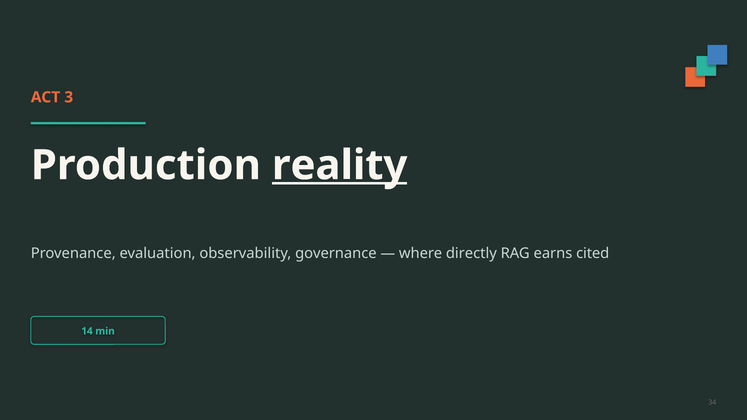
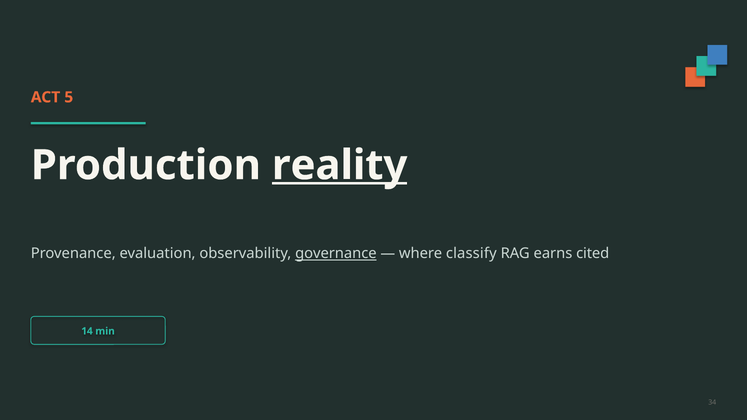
3: 3 -> 5 (69, 97)
governance underline: none -> present (336, 254)
directly: directly -> classify (471, 254)
